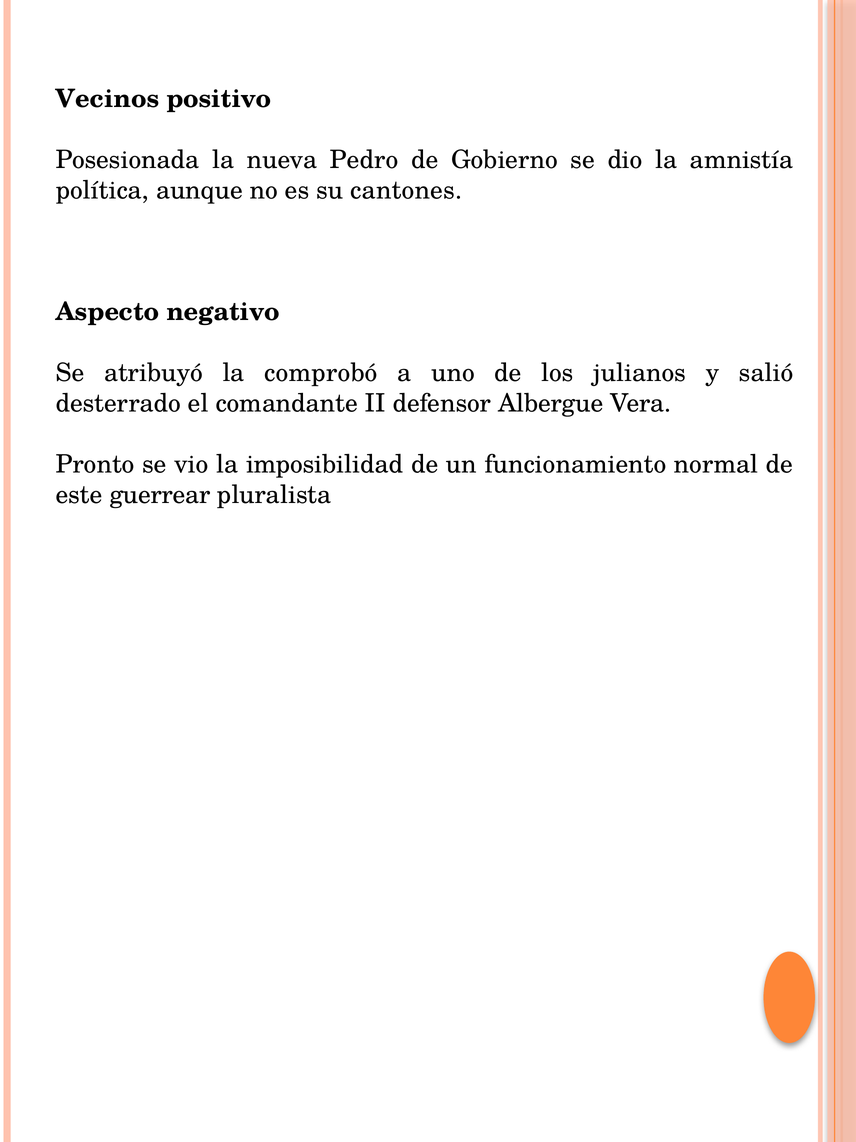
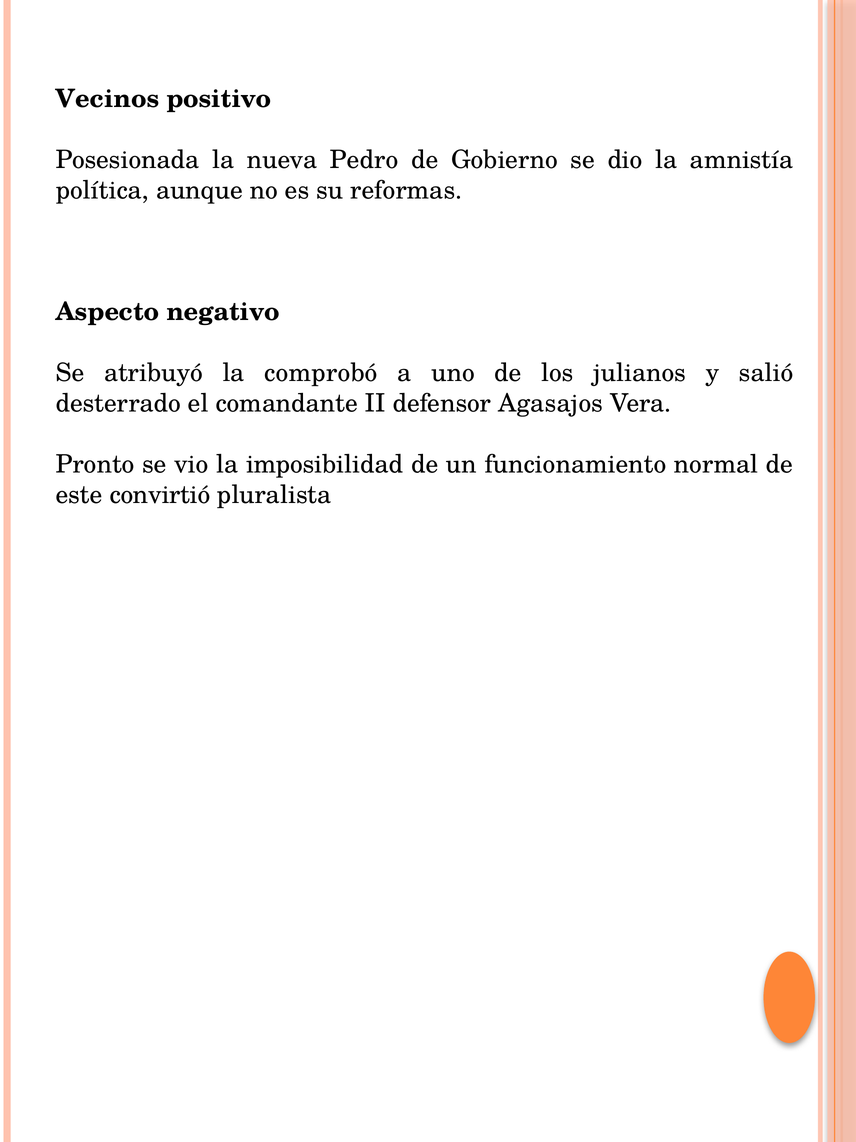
cantones: cantones -> reformas (406, 190)
Albergue: Albergue -> Agasajos (551, 403)
guerrear: guerrear -> convirtió (160, 494)
